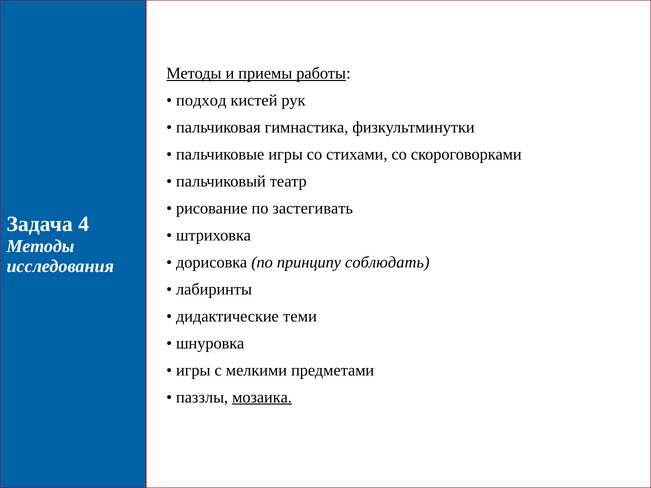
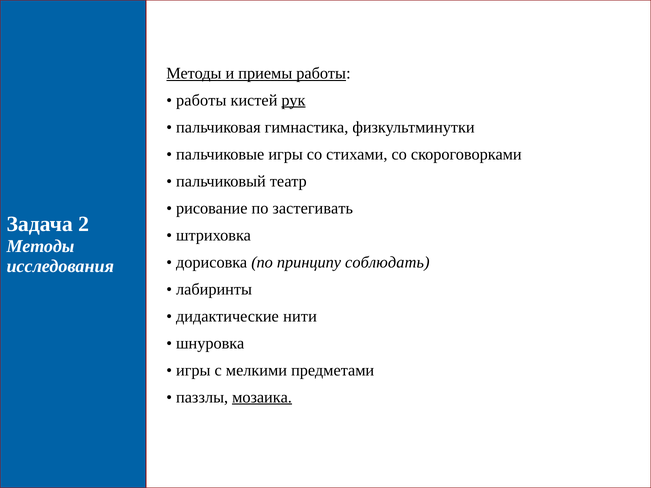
подход: подход -> работы (201, 100)
рук underline: none -> present (293, 100)
4: 4 -> 2 (84, 224)
теми: теми -> нити (300, 316)
